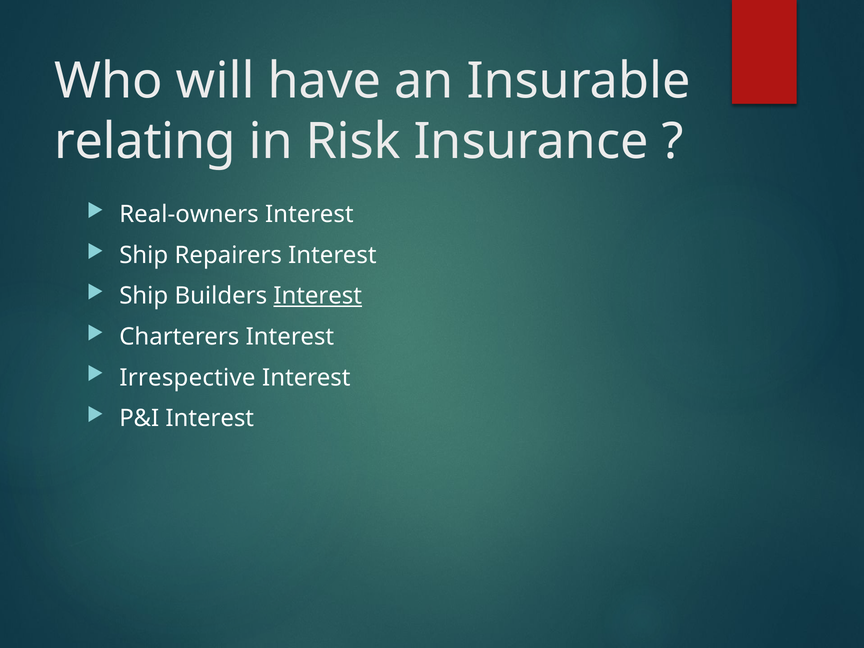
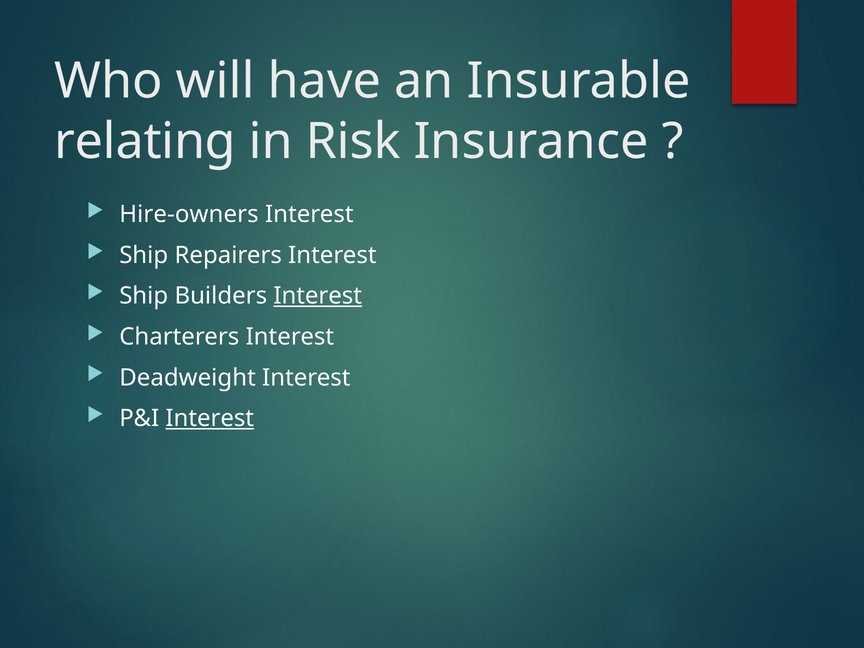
Real-owners: Real-owners -> Hire-owners (189, 214)
Irrespective: Irrespective -> Deadweight (188, 378)
Interest underline: none -> present (210, 418)
